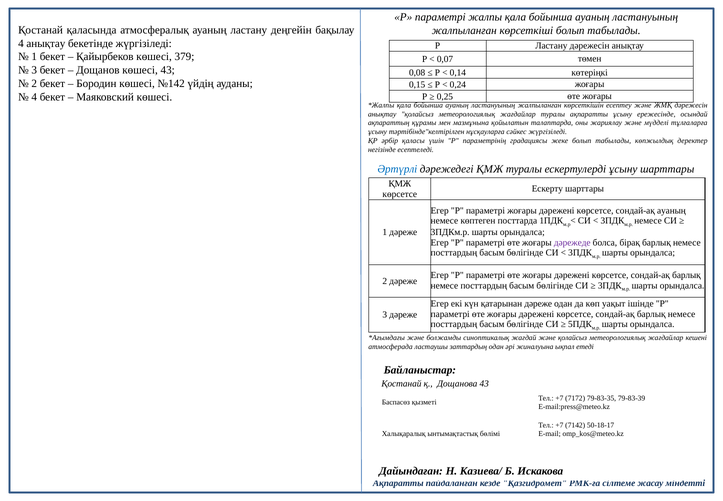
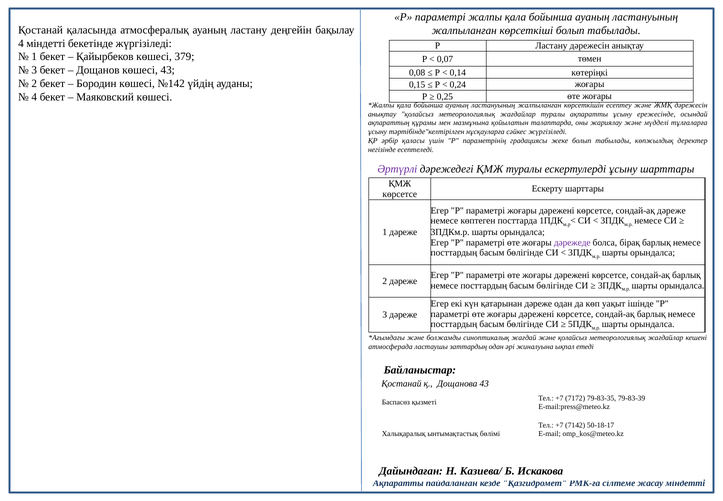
4 анықтау: анықтау -> міндетті (46, 43)
Әртүрлі colour: blue -> purple (397, 169)
сондай-ақ ауаның: ауаның -> дәреже (671, 210)
